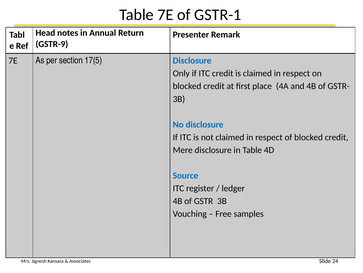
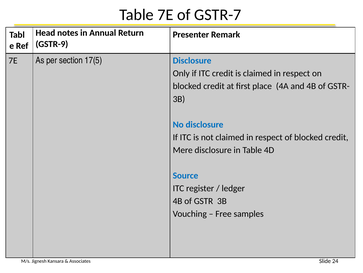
GSTR-1: GSTR-1 -> GSTR-7 (218, 15)
